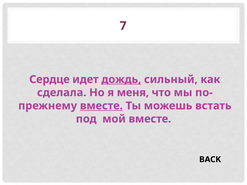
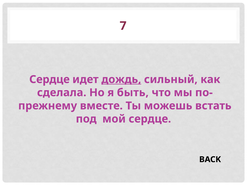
меня: меня -> быть (133, 93)
вместе underline: present -> none (101, 106)
мой вместе: вместе -> сердце (150, 119)
